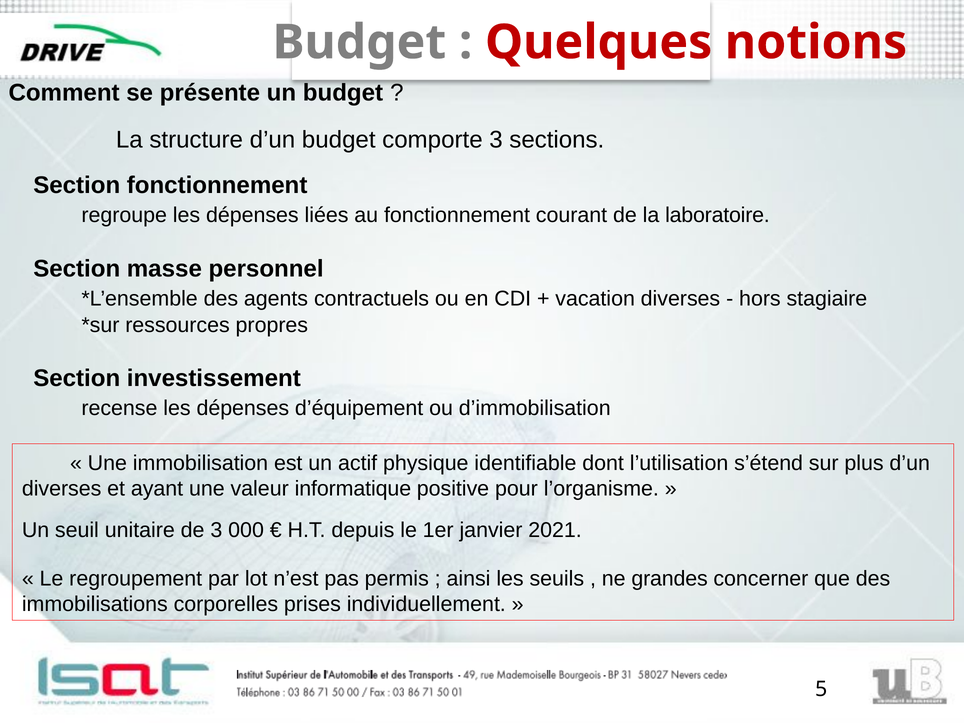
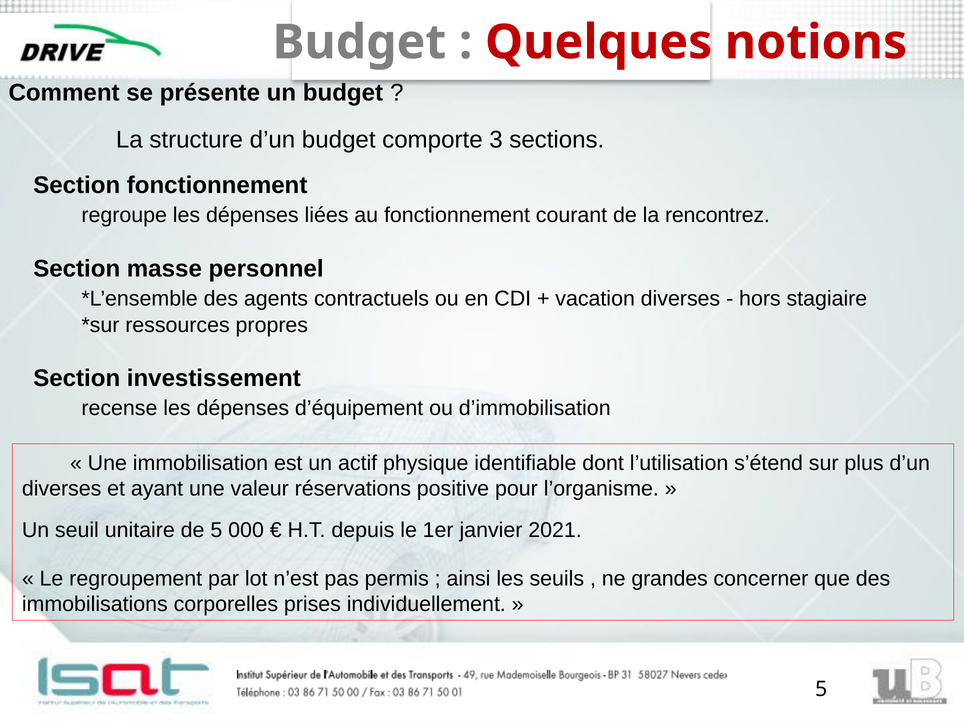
laboratoire: laboratoire -> rencontrez (717, 215)
informatique: informatique -> réservations (353, 489)
de 3: 3 -> 5 (216, 530)
